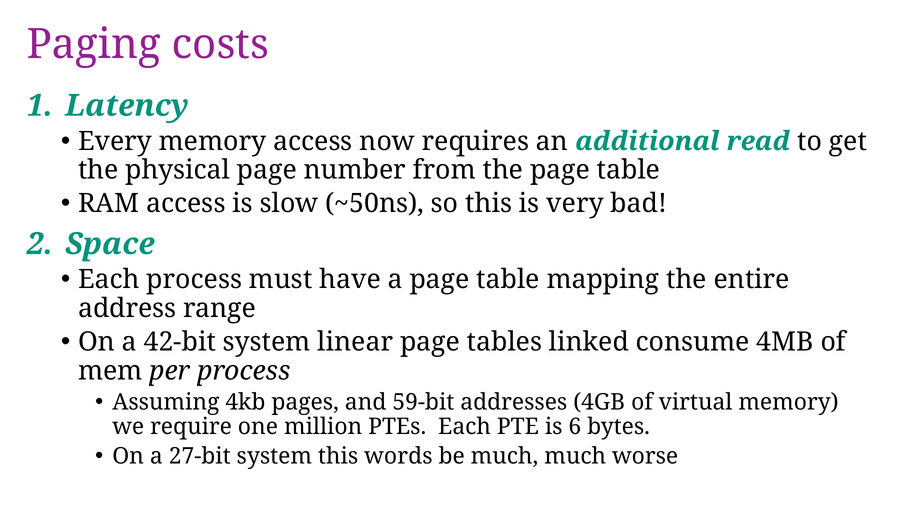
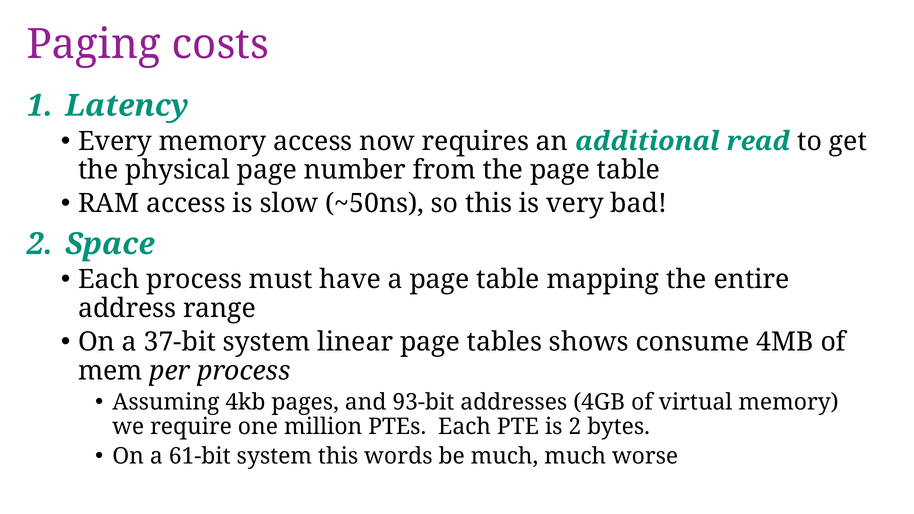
42-bit: 42-bit -> 37-bit (180, 342)
linked: linked -> shows (589, 342)
59-bit: 59-bit -> 93-bit (423, 402)
is 6: 6 -> 2 (575, 427)
27-bit: 27-bit -> 61-bit (200, 456)
